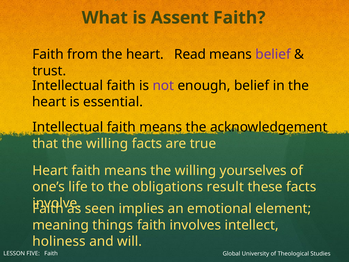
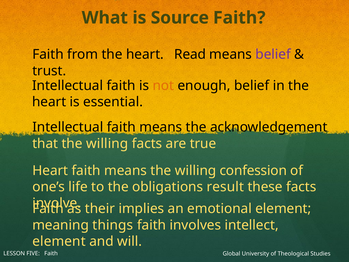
Assent: Assent -> Source (180, 18)
not colour: purple -> orange (163, 86)
yourselves: yourselves -> confession (253, 170)
seen: seen -> their (100, 209)
holiness: holiness -> element (59, 241)
